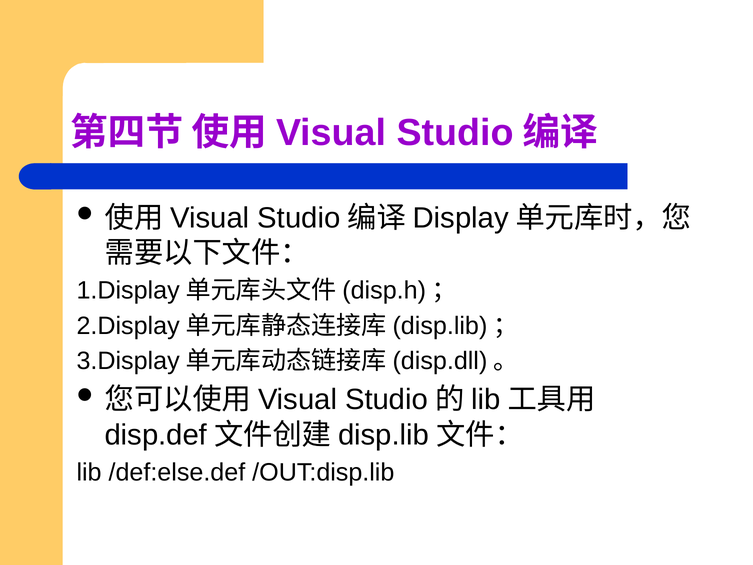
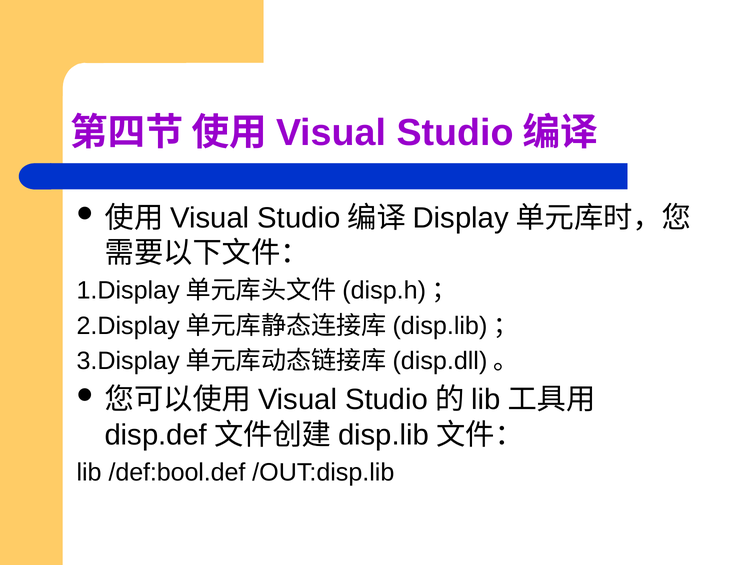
/def:else.def: /def:else.def -> /def:bool.def (177, 472)
